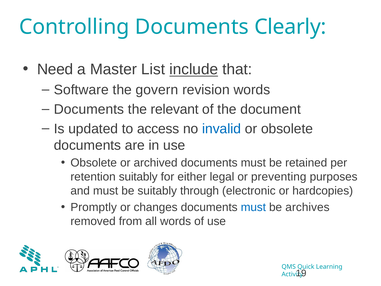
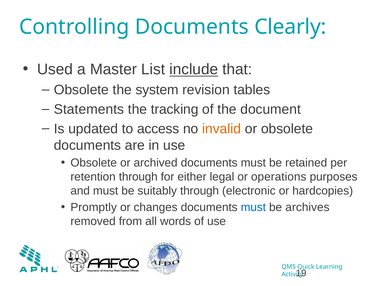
Need: Need -> Used (55, 69)
Software: Software -> Obsolete (81, 90)
govern: govern -> system (157, 90)
revision words: words -> tables (252, 90)
Documents: Documents -> Statements (89, 109)
relevant: relevant -> tracking (175, 109)
invalid colour: blue -> orange (222, 129)
retention suitably: suitably -> through (138, 177)
preventing: preventing -> operations (279, 177)
